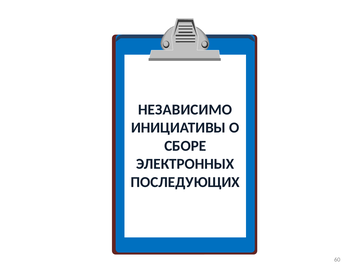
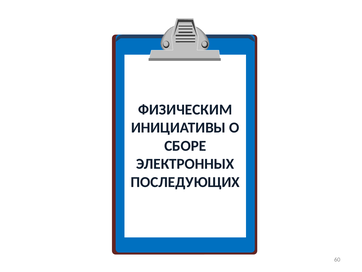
НЕЗАВИСИМО: НЕЗАВИСИМО -> ФИЗИЧЕСКИМ (185, 109)
